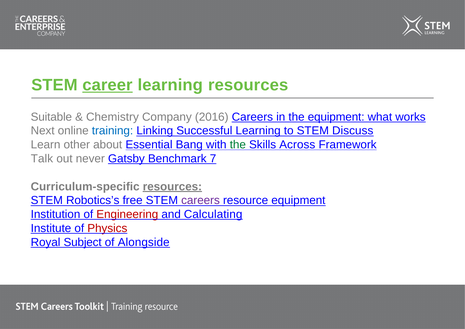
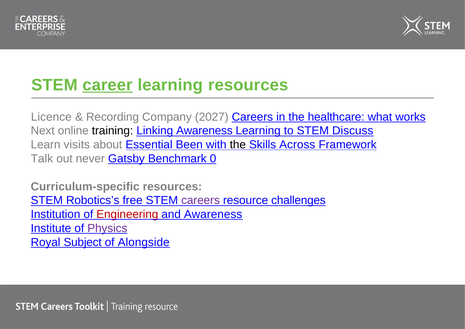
Suitable: Suitable -> Licence (51, 117)
Chemistry: Chemistry -> Recording (113, 117)
2016: 2016 -> 2027 (212, 117)
the equipment: equipment -> healthcare (336, 117)
training colour: blue -> black (113, 131)
Linking Successful: Successful -> Awareness (204, 131)
other: other -> visits (77, 145)
Bang: Bang -> Been (189, 145)
the colour: green -> black (238, 145)
7: 7 -> 0 (213, 159)
resources underline: present -> none (172, 186)
resource equipment: equipment -> challenges (298, 200)
and Calculating: Calculating -> Awareness (213, 214)
Physics colour: red -> purple (107, 228)
